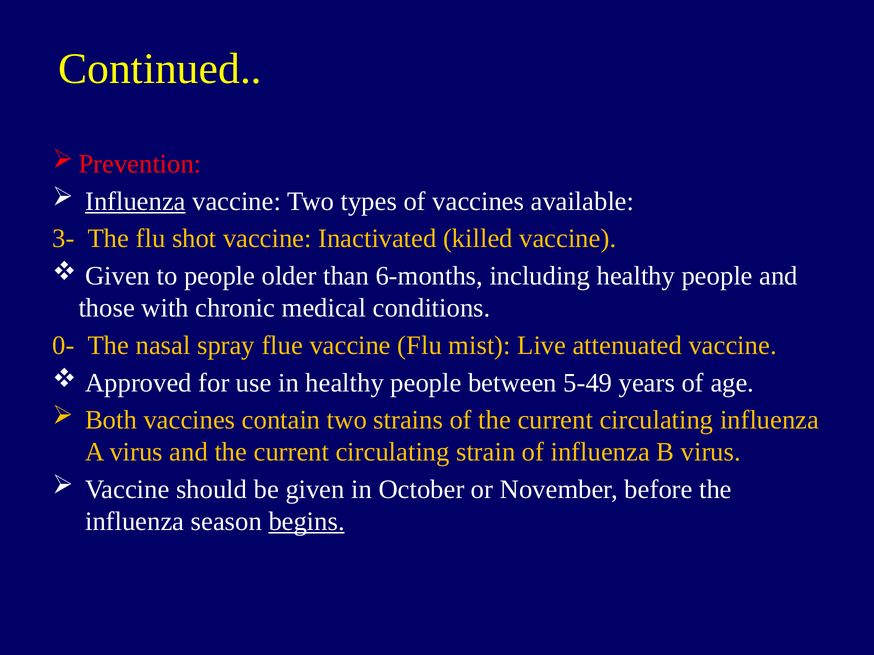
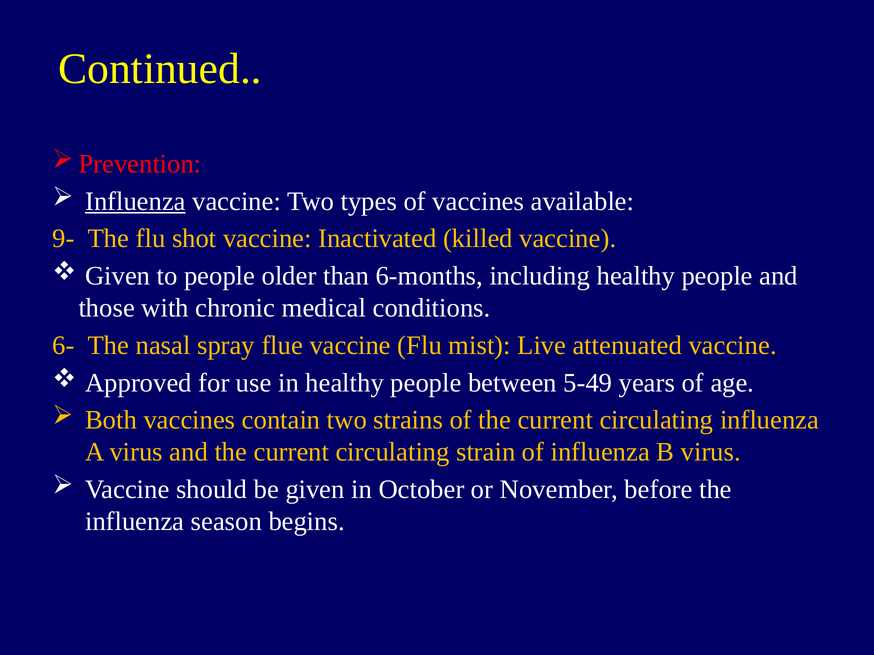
3-: 3- -> 9- (64, 239)
0-: 0- -> 6- (64, 346)
begins underline: present -> none (307, 522)
